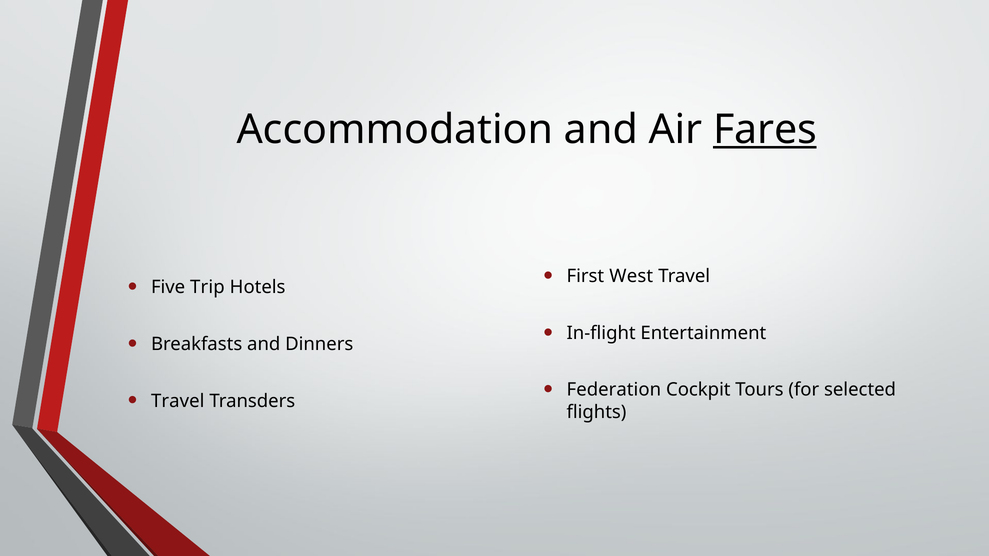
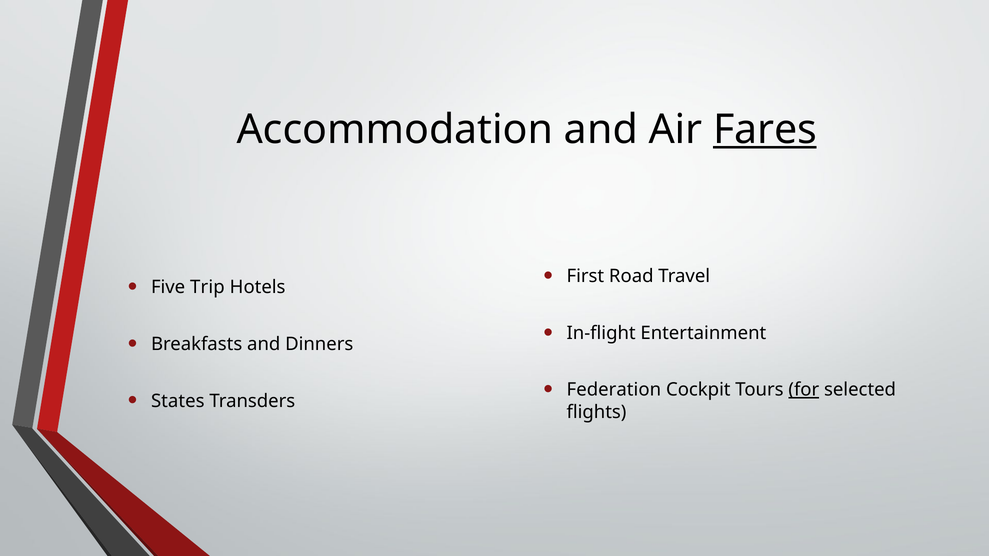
West: West -> Road (631, 276)
for underline: none -> present (804, 390)
Travel: Travel -> States (178, 401)
